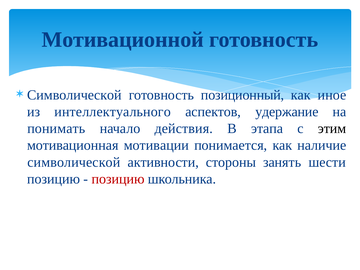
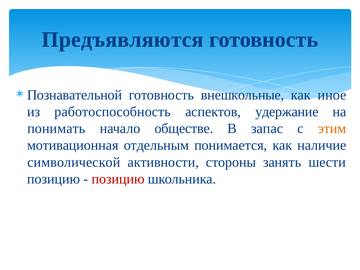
Мотивационной: Мотивационной -> Предъявляются (123, 40)
Символической: Символической -> Познавательной (75, 95)
позиционный: позиционный -> внешкольные (243, 95)
интеллектуального: интеллектуального -> работоспособность (113, 112)
действия: действия -> обществе (184, 129)
этапа: этапа -> запас (267, 129)
этим colour: black -> orange (332, 129)
мотивации: мотивации -> отдельным (156, 145)
